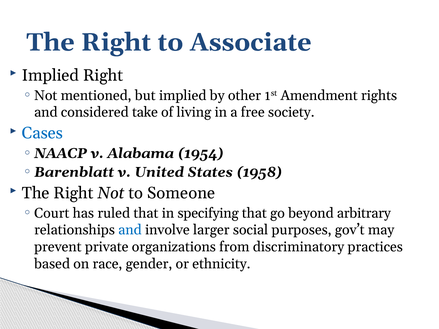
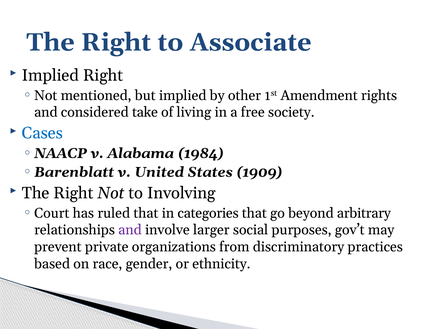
1954: 1954 -> 1984 (201, 153)
1958: 1958 -> 1909 (259, 172)
Someone: Someone -> Involving (181, 193)
specifying: specifying -> categories (208, 213)
and colour: blue -> purple (130, 230)
